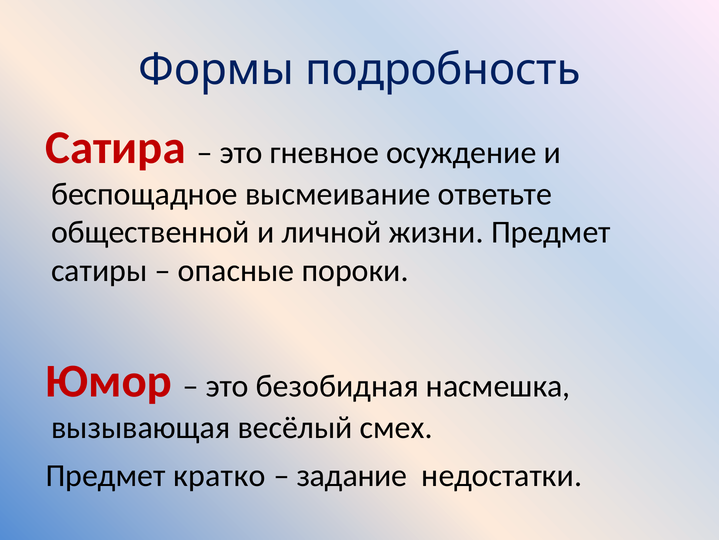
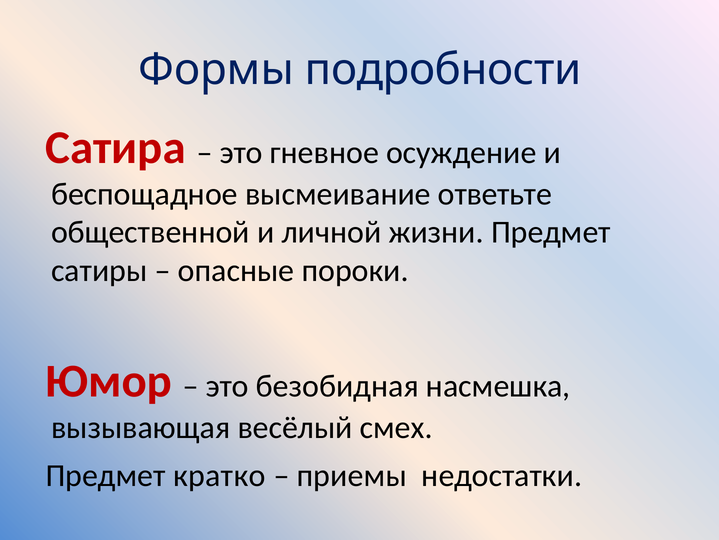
подробность: подробность -> подробности (443, 70)
задание: задание -> приемы (352, 475)
